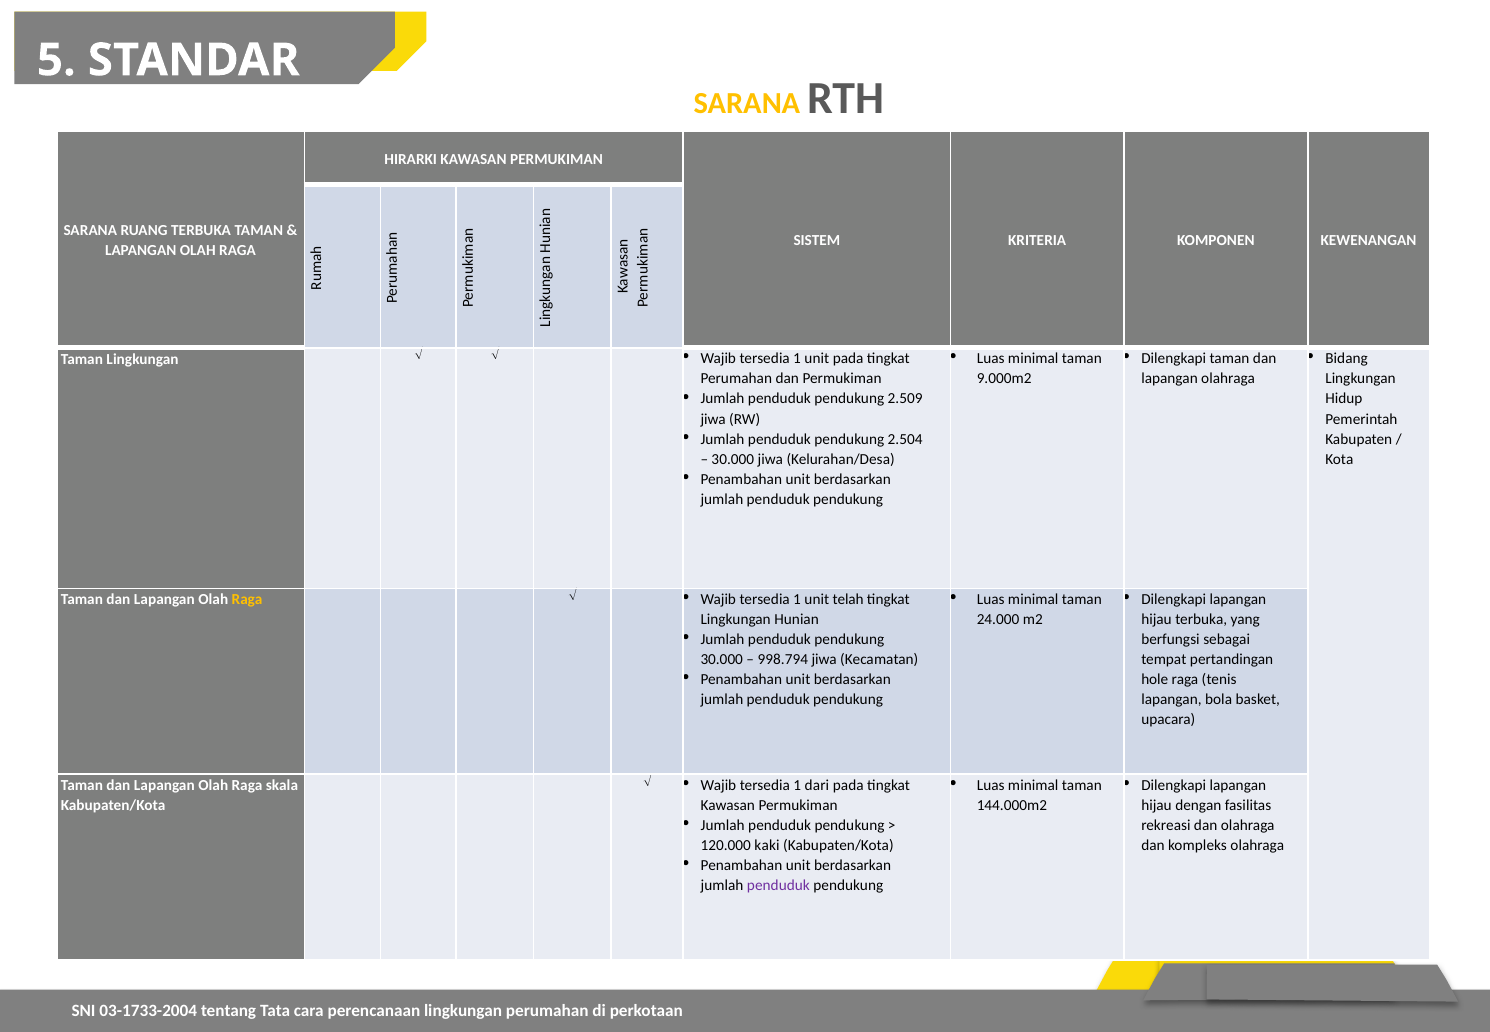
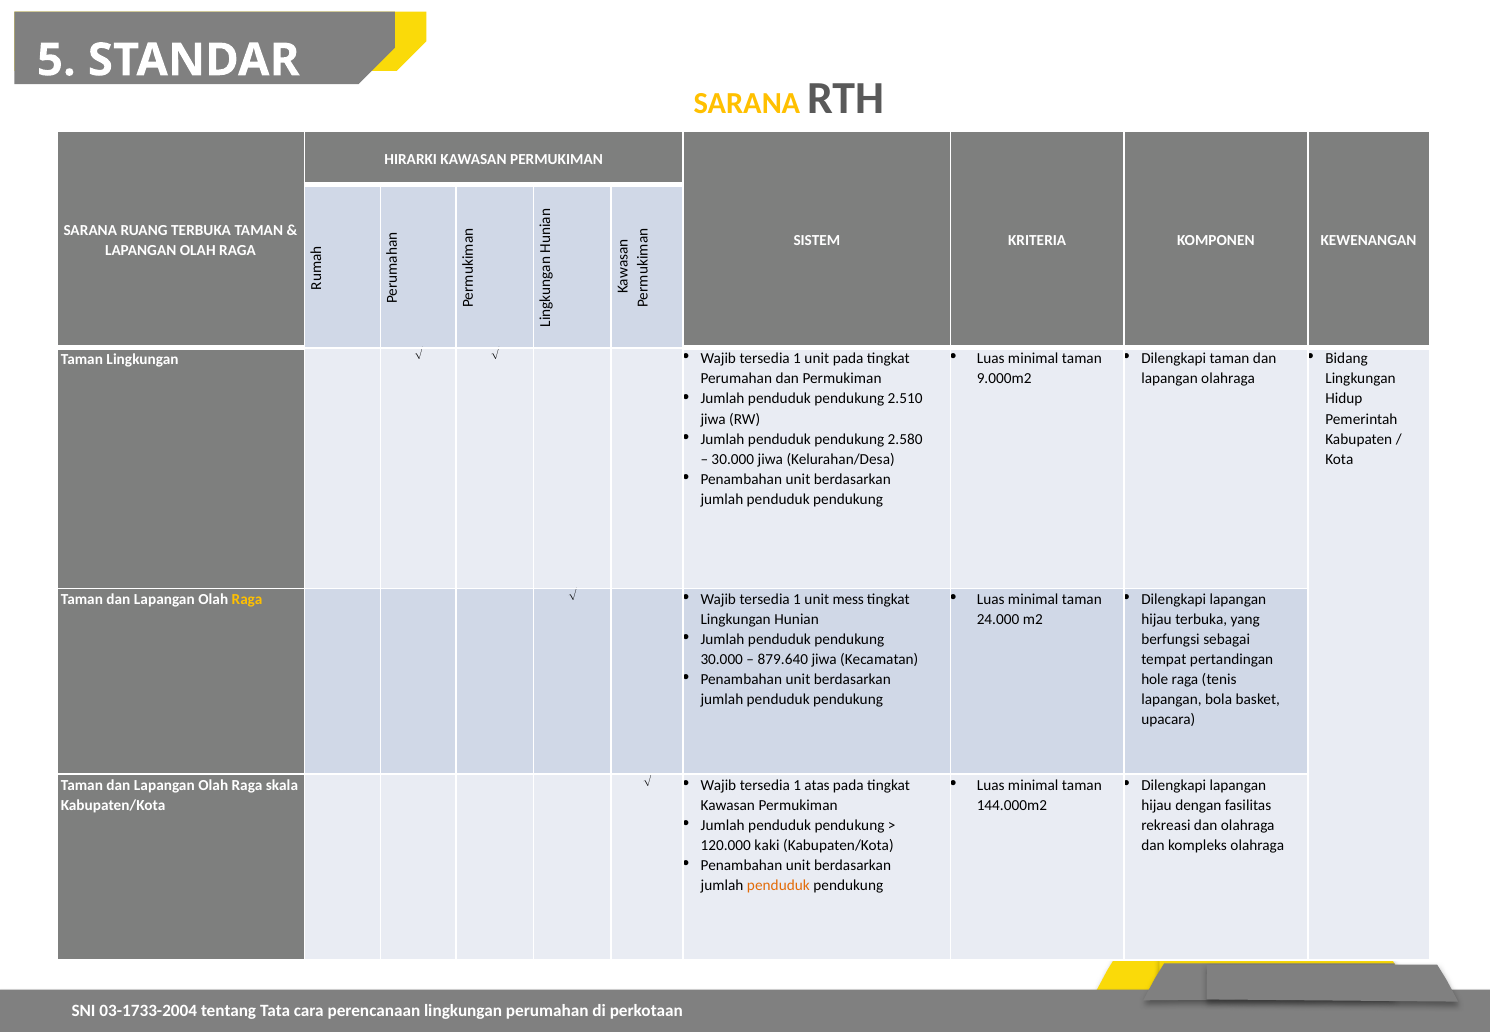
2.509: 2.509 -> 2.510 (905, 399)
2.504: 2.504 -> 2.580 (905, 439)
telah: telah -> mess (848, 599)
998.794: 998.794 -> 879.640 (783, 659)
dari: dari -> atas (817, 785)
penduduk colour: purple -> orange (778, 885)
